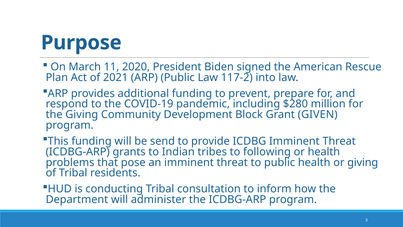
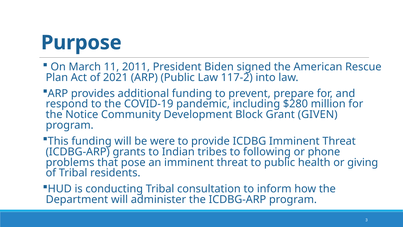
2020: 2020 -> 2011 (136, 67)
the Giving: Giving -> Notice (82, 115)
send: send -> were (163, 141)
or health: health -> phone (324, 152)
